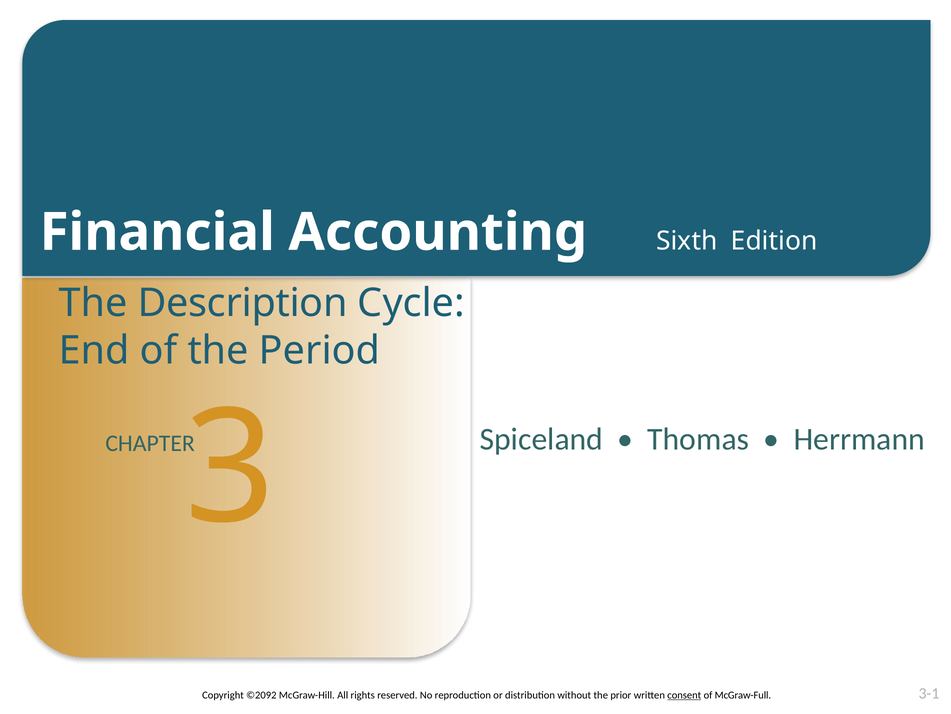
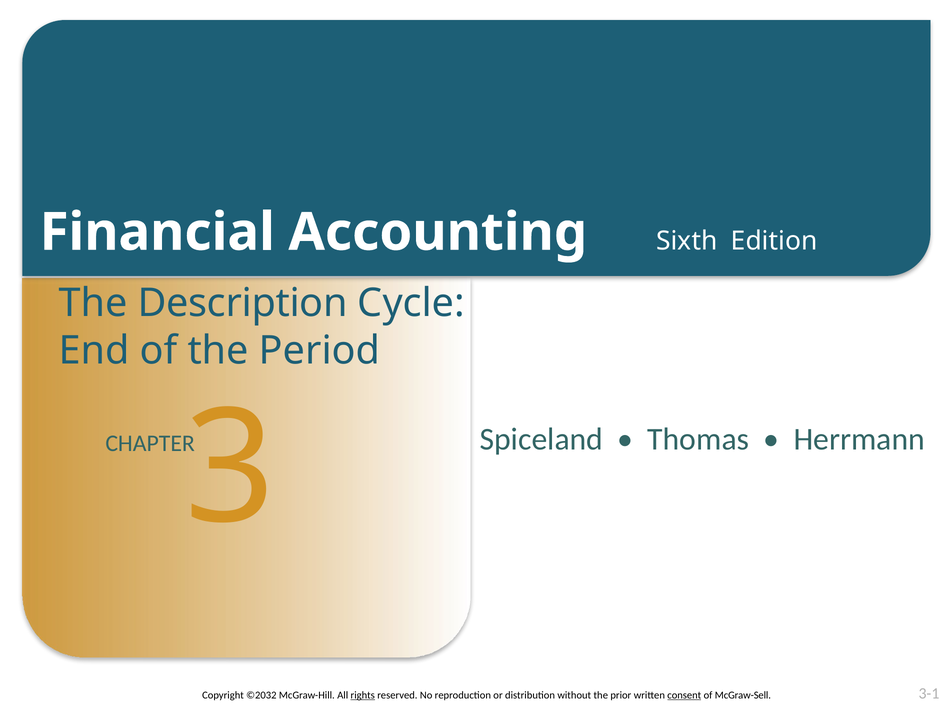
©2092: ©2092 -> ©2032 (261, 695)
rights underline: none -> present (363, 695)
McGraw-Full: McGraw-Full -> McGraw-Sell (743, 695)
